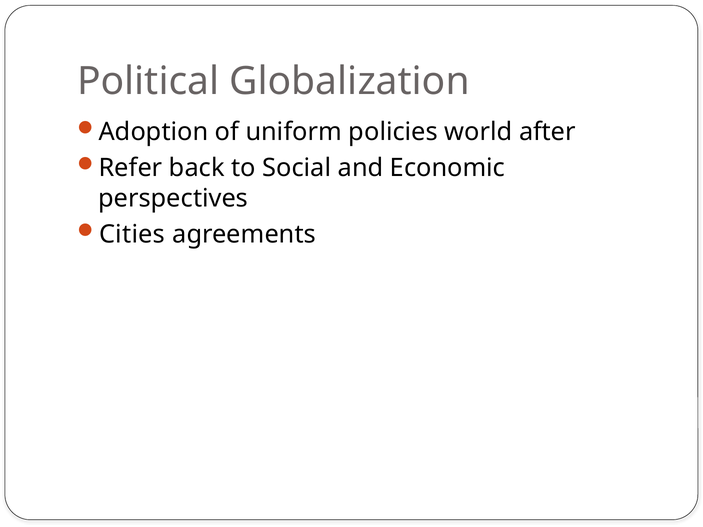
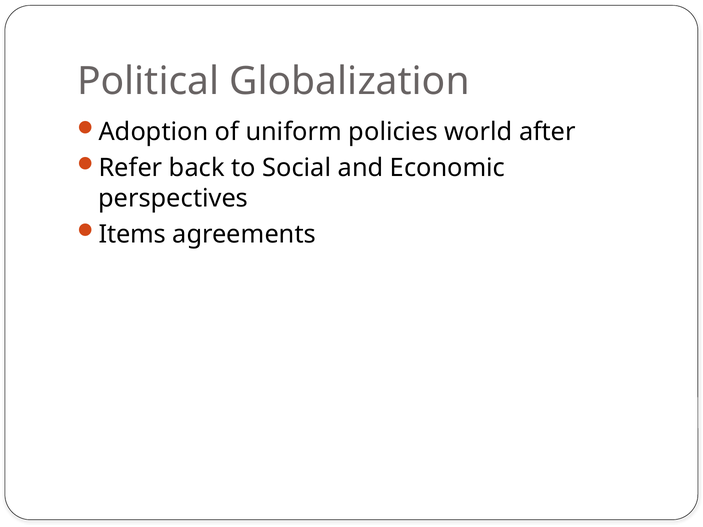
Cities: Cities -> Items (132, 234)
